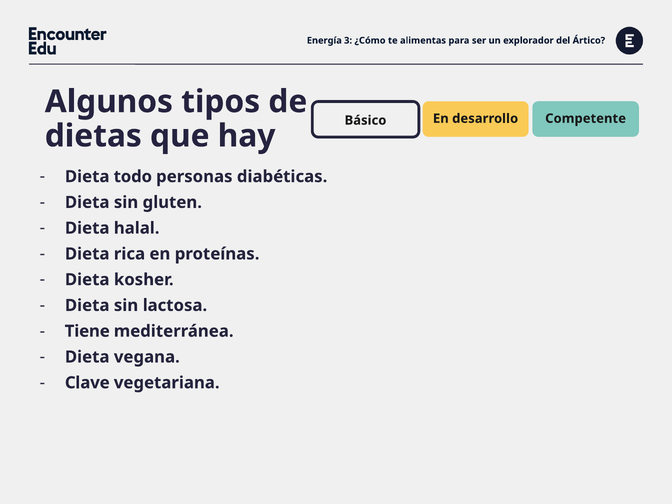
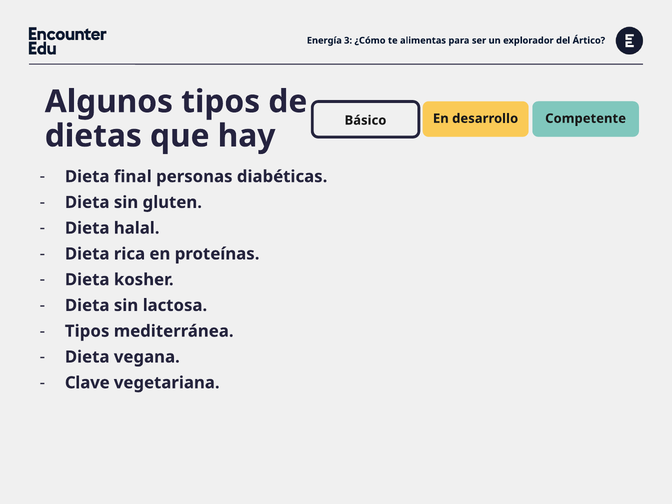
todo: todo -> final (133, 177)
Tiene: Tiene -> Tipos (87, 331)
